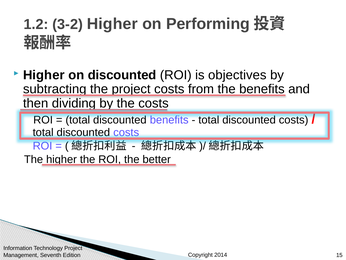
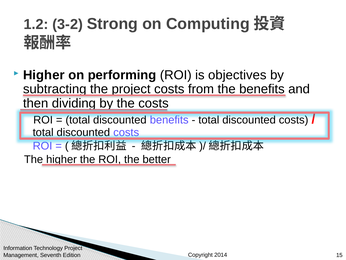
3-2 Higher: Higher -> Strong (112, 24)
Performing: Performing -> Computing (208, 24)
on discounted: discounted -> performing (122, 75)
